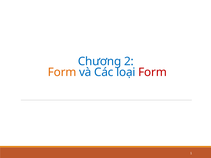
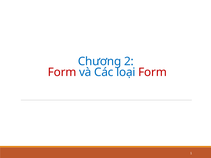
Form colour: orange -> red (62, 72)
